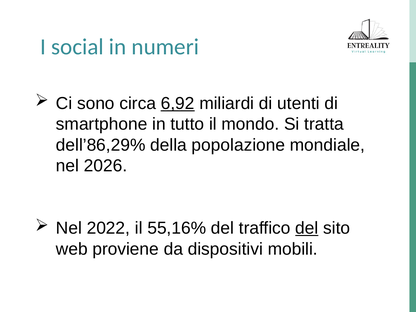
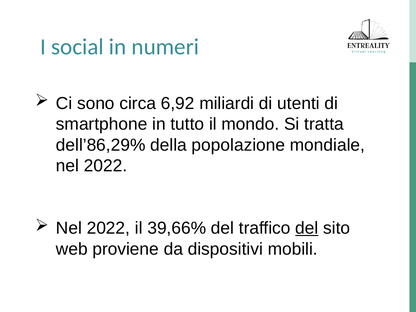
6,92 underline: present -> none (178, 103)
2026: 2026 -> 2022 (106, 166)
55,16%: 55,16% -> 39,66% (177, 228)
